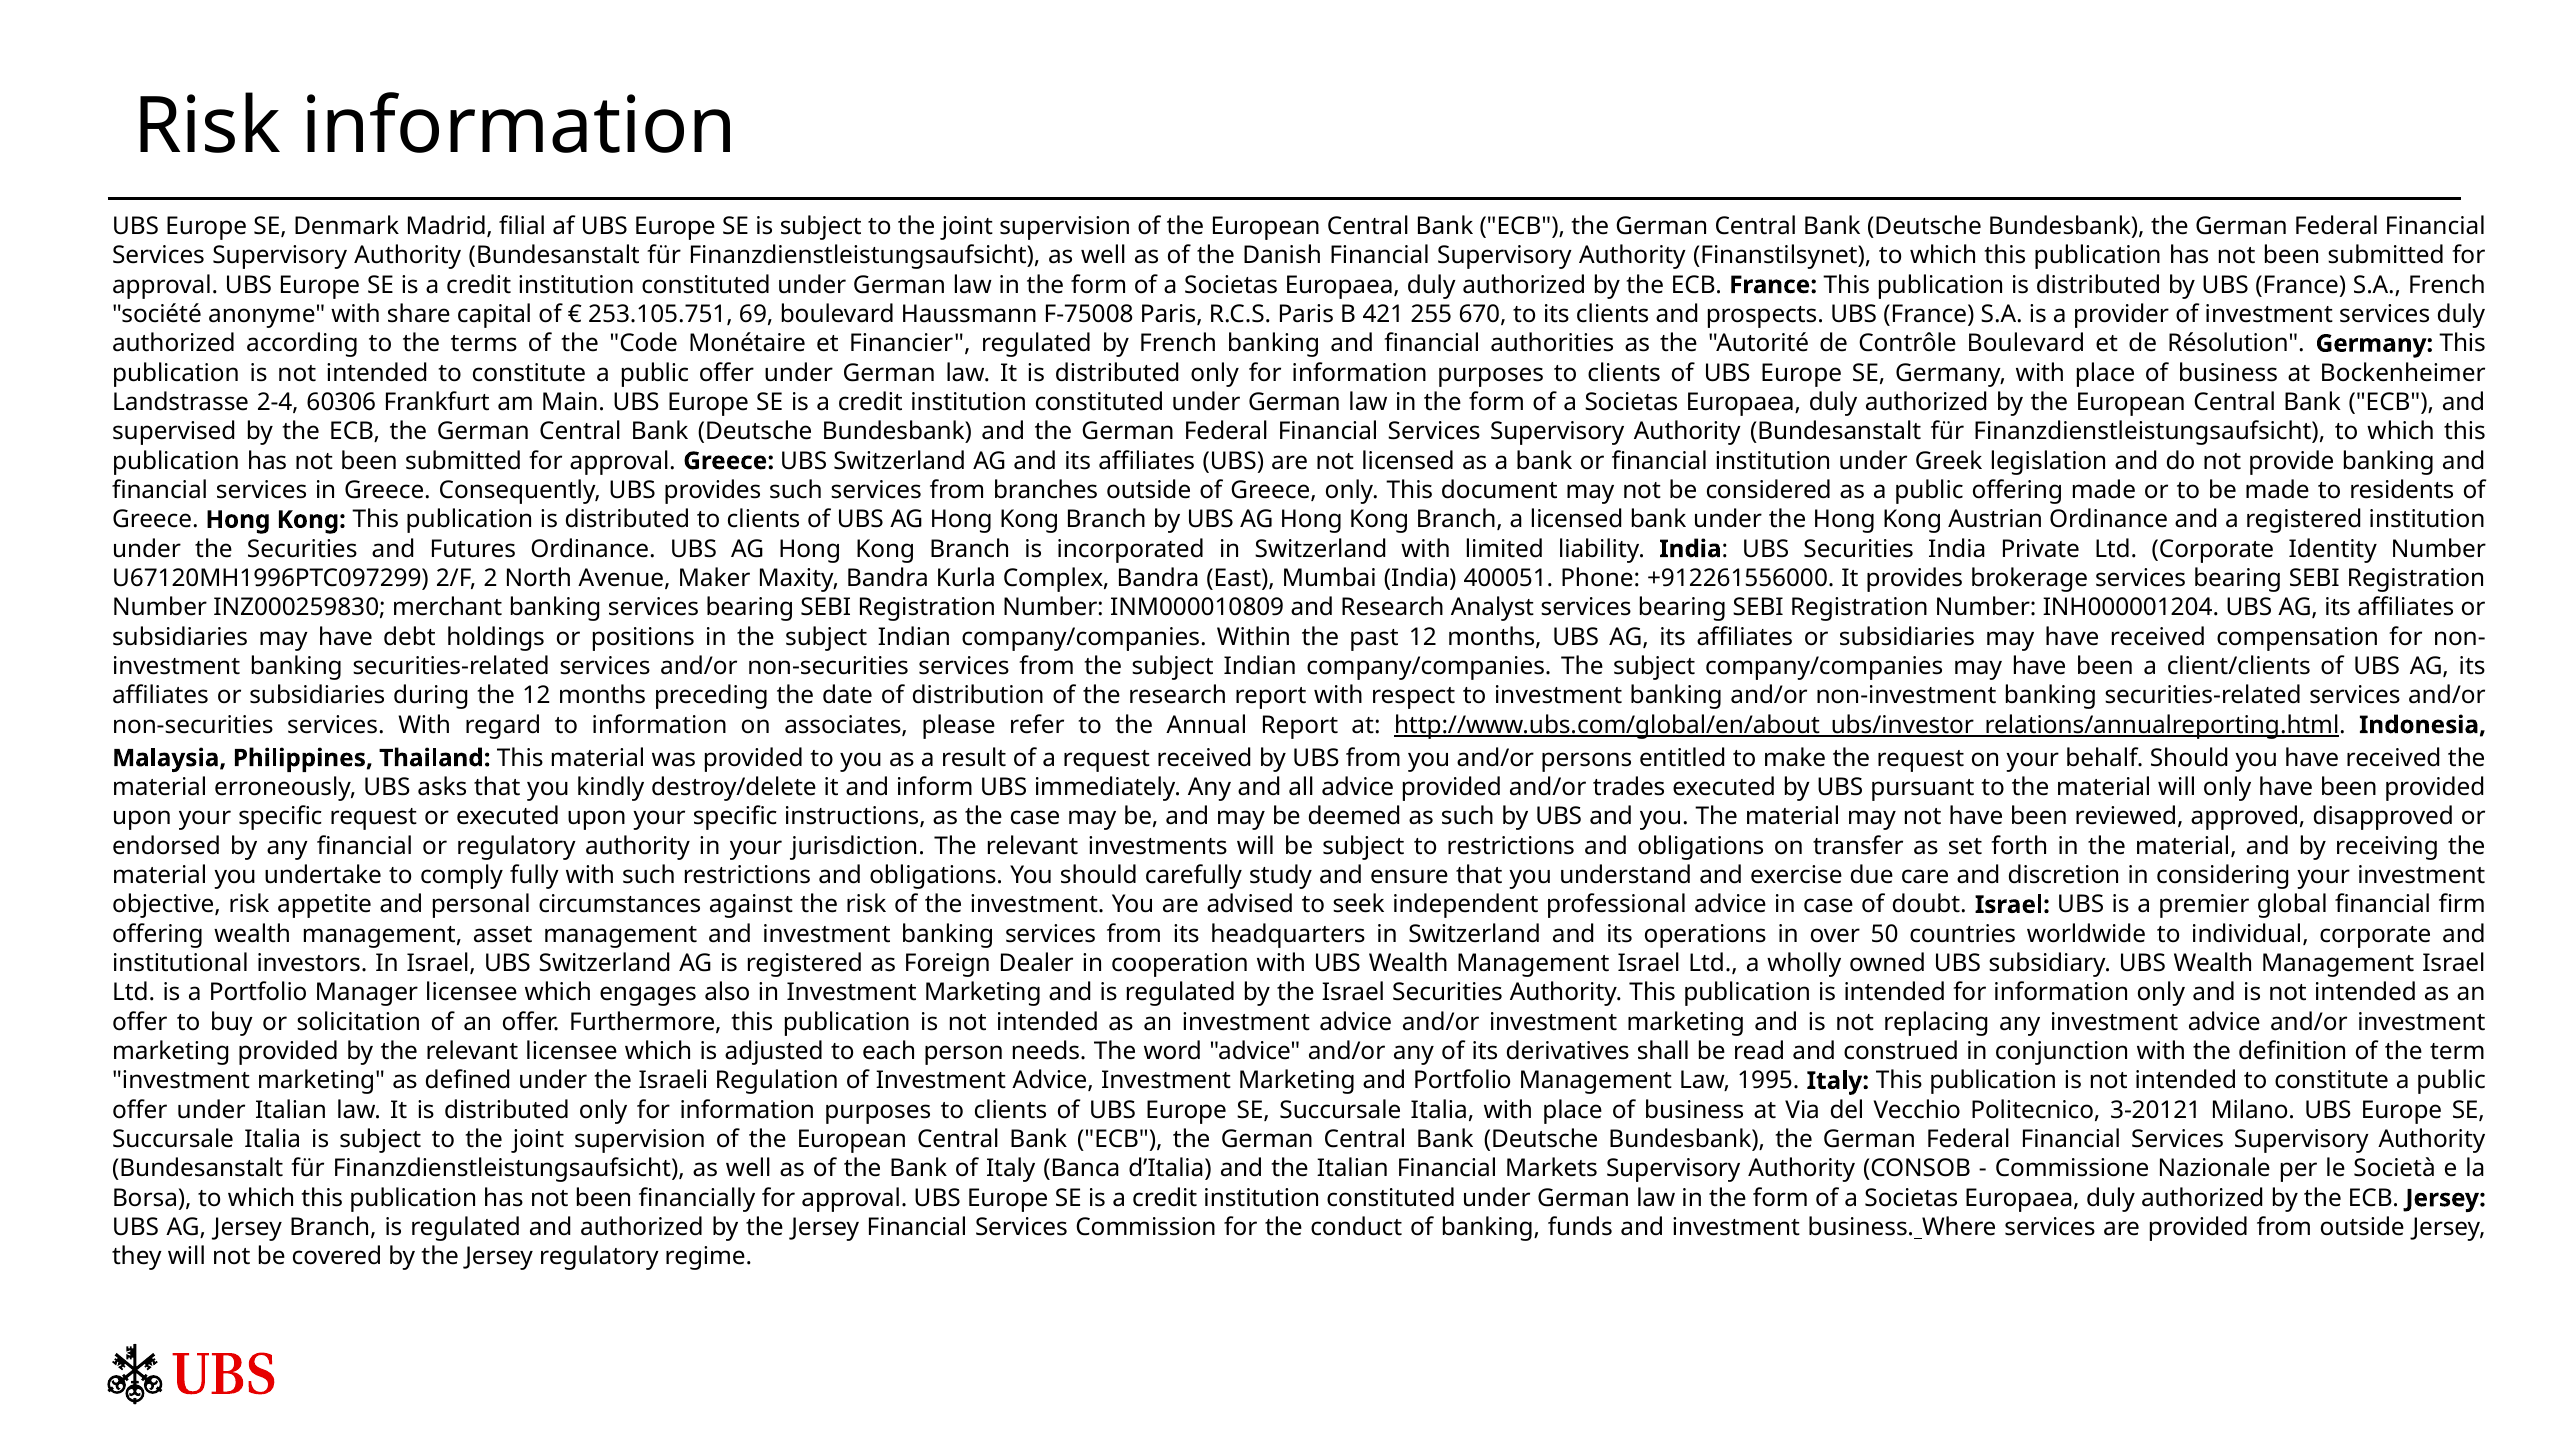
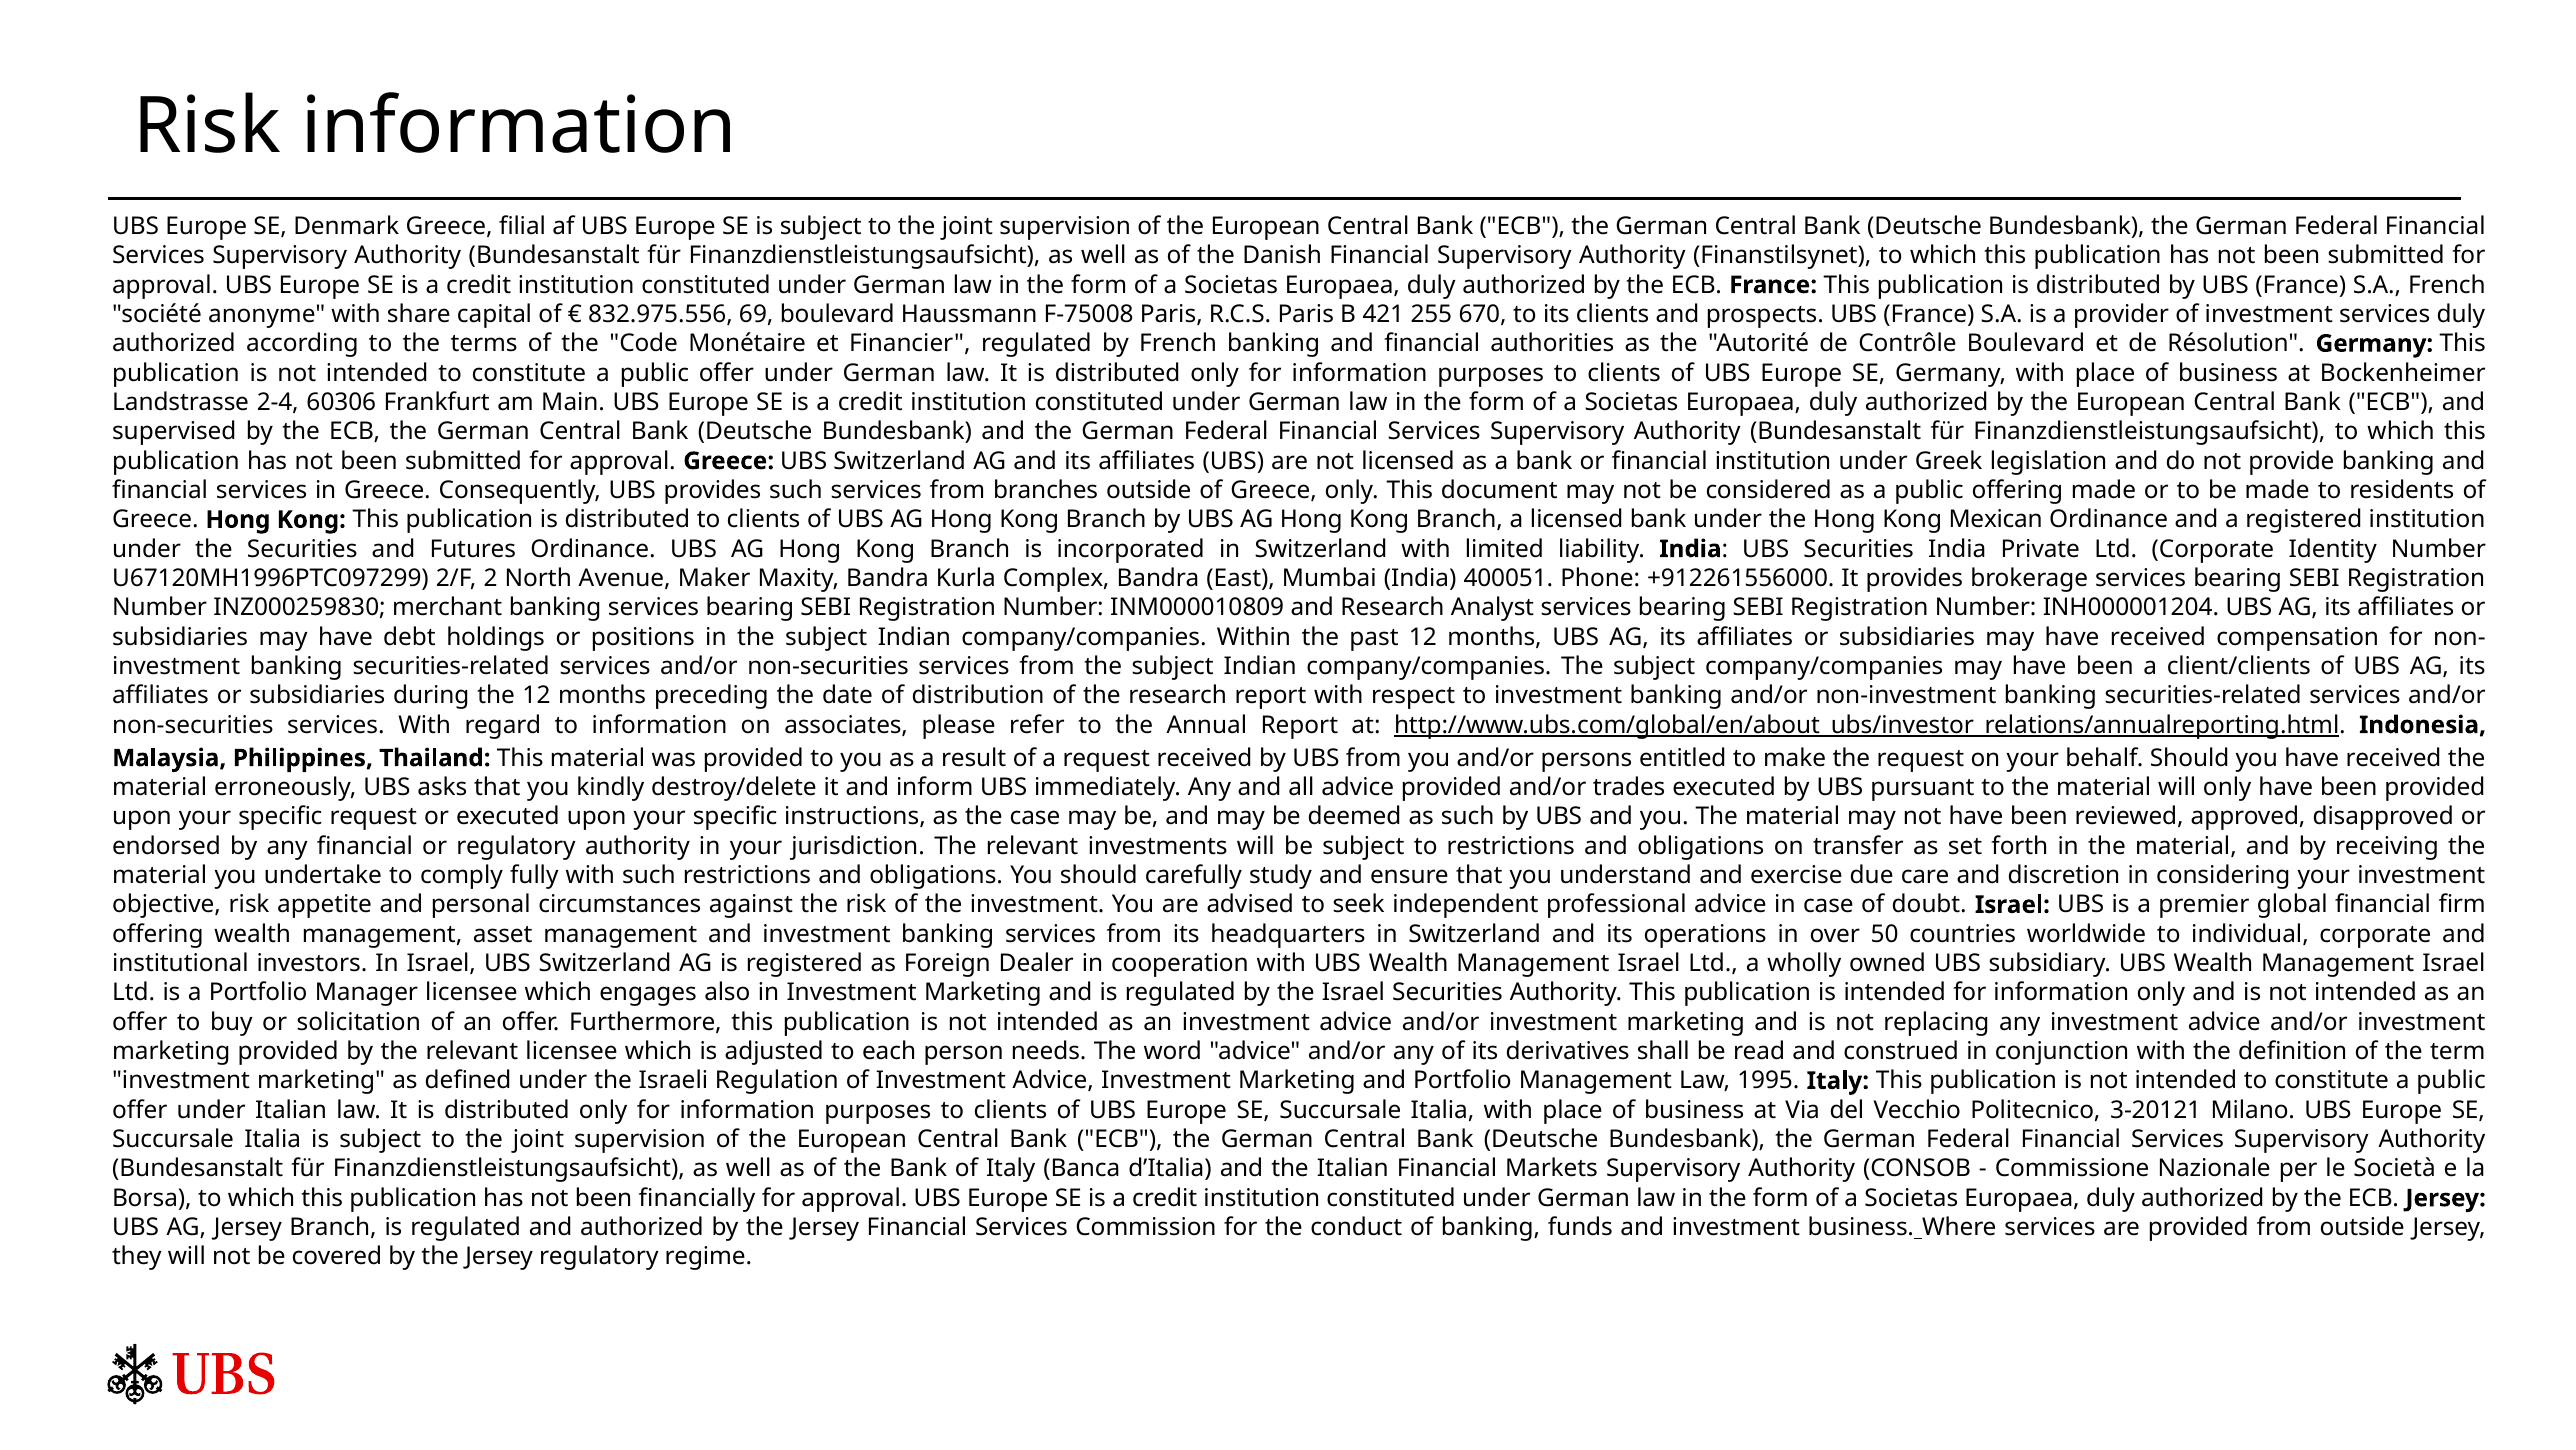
Denmark Madrid: Madrid -> Greece (449, 226)
253.105.751: 253.105.751 -> 832.975.556 (661, 314)
Austrian: Austrian -> Mexican (1996, 520)
